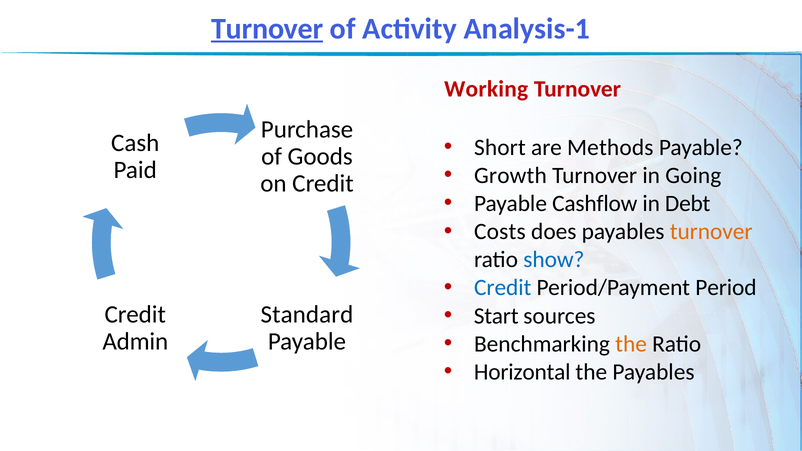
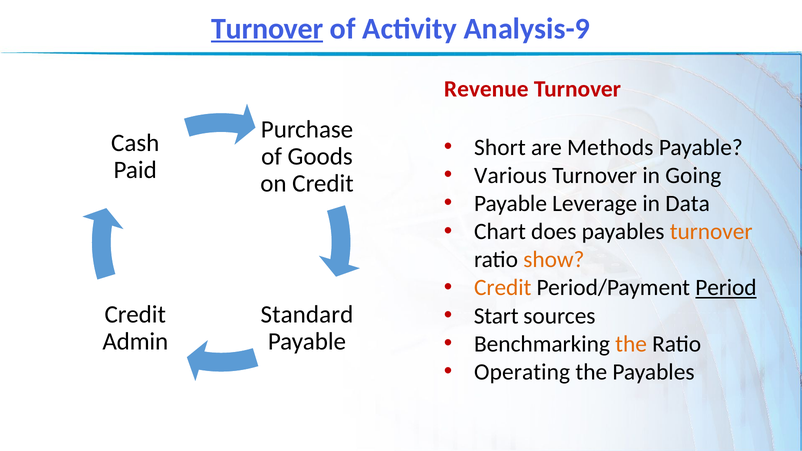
Analysis-1: Analysis-1 -> Analysis-9 (527, 29)
Working: Working -> Revenue (486, 89)
Growth: Growth -> Various (510, 175)
Cashflow: Cashflow -> Leverage (595, 204)
Debt: Debt -> Data (688, 204)
Costs: Costs -> Chart (500, 232)
show colour: blue -> orange (554, 260)
Credit colour: blue -> orange (503, 288)
Period underline: none -> present (726, 288)
Horizontal: Horizontal -> Operating (522, 372)
